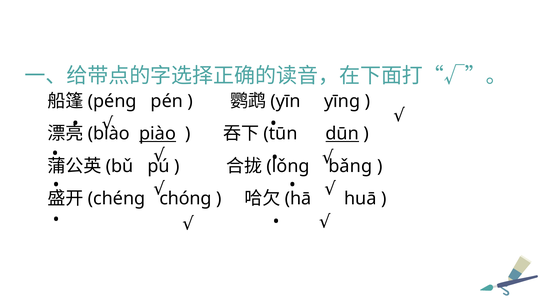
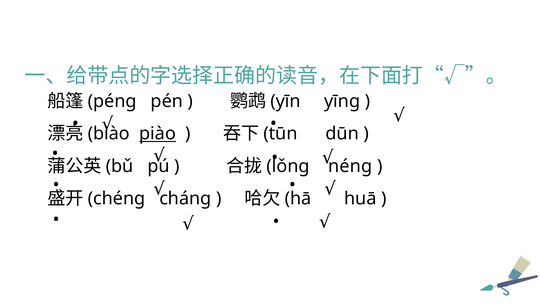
dūn underline: present -> none (342, 134)
bǎng: bǎng -> néng (350, 166)
chóng: chóng -> cháng (185, 198)
